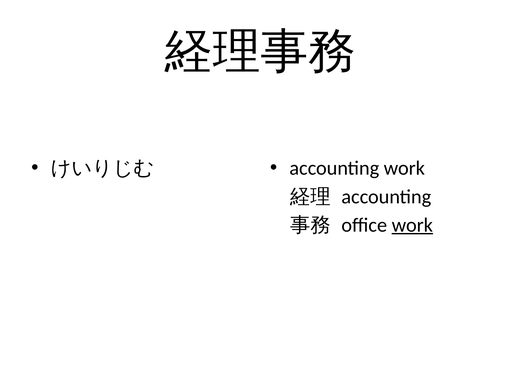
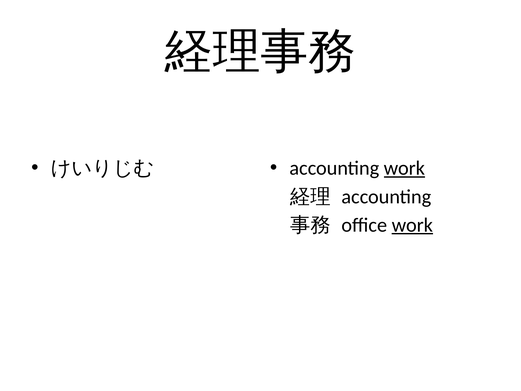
work underline: none -> present (404, 168)
